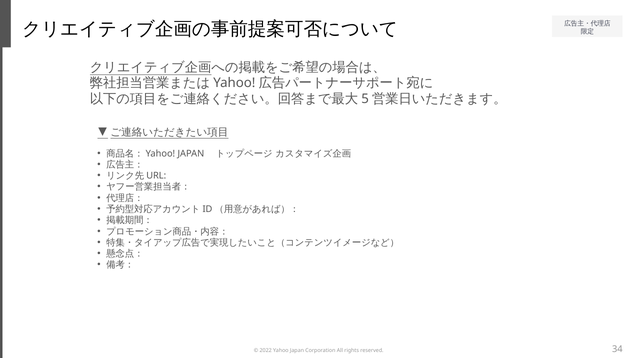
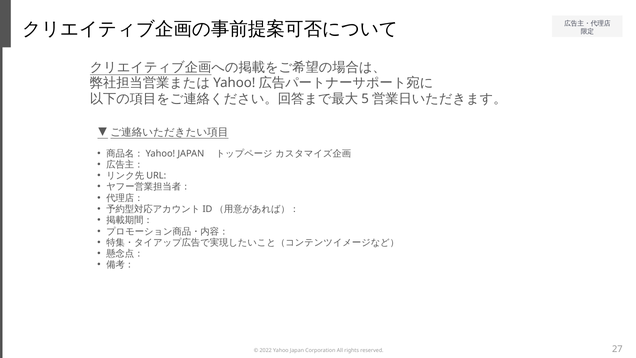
34: 34 -> 27 (617, 349)
